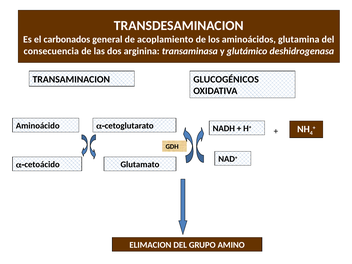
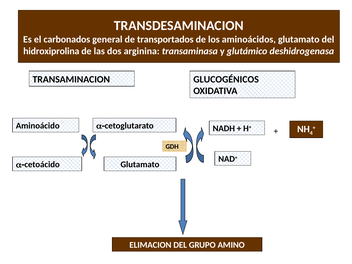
acoplamiento: acoplamiento -> transportados (165, 39)
aminoácidos glutamina: glutamina -> glutamato (299, 39)
consecuencia: consecuencia -> hidroxiprolina (51, 51)
